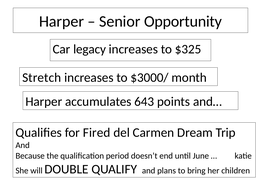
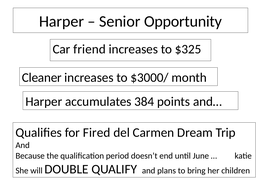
legacy: legacy -> friend (90, 49)
Stretch: Stretch -> Cleaner (42, 77)
643: 643 -> 384 (144, 101)
